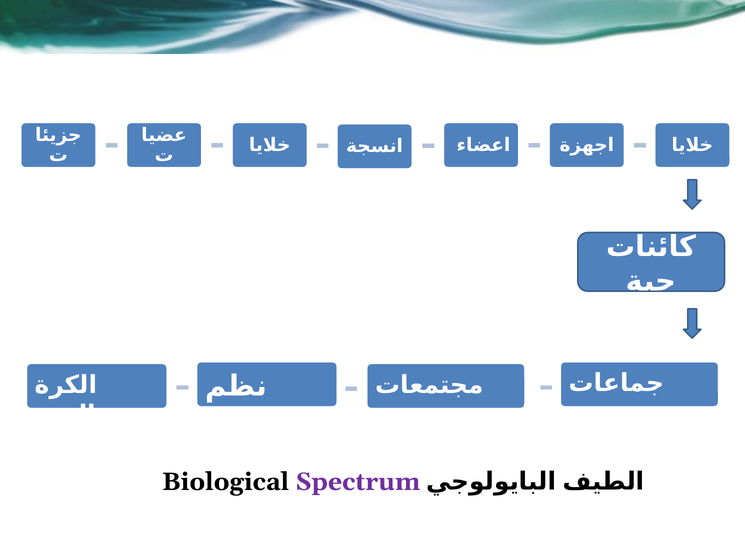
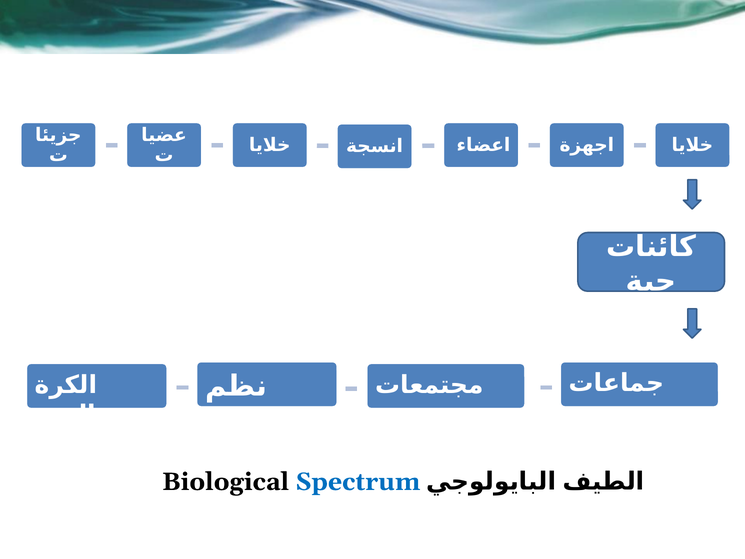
Spectrum colour: purple -> blue (358, 482)
